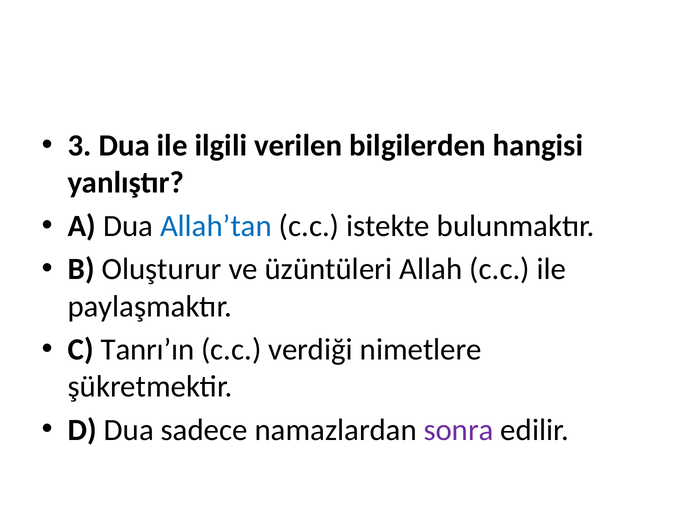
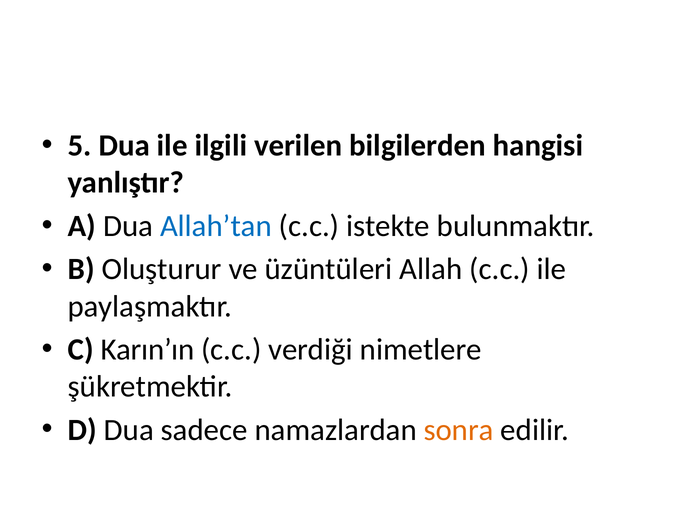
3: 3 -> 5 (80, 146)
Tanrı’ın: Tanrı’ın -> Karın’ın (148, 350)
sonra colour: purple -> orange (459, 430)
